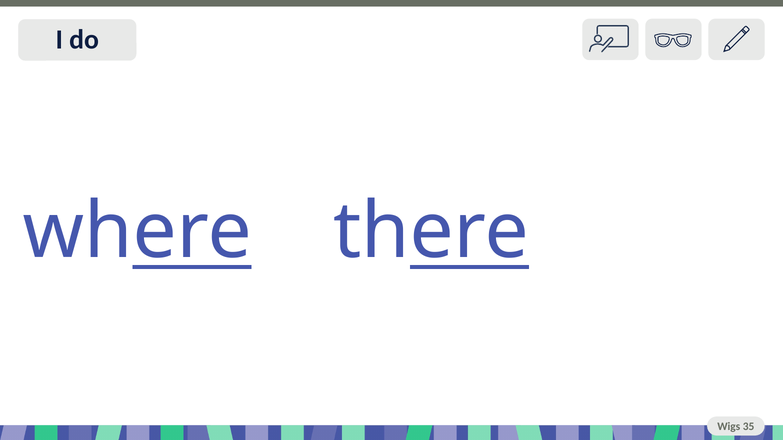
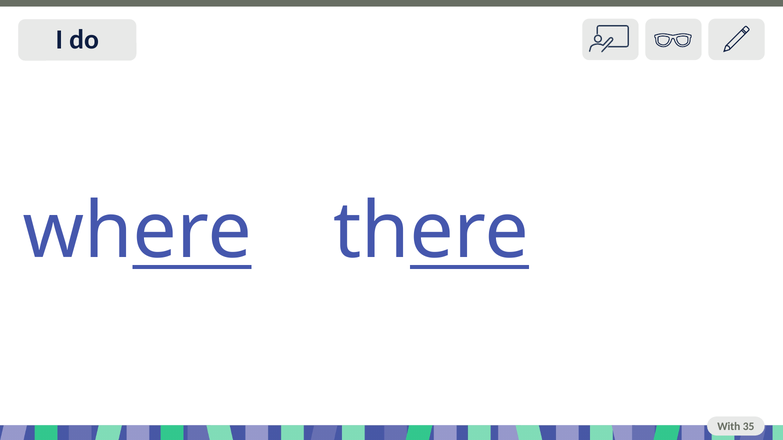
Wigs: Wigs -> With (729, 427)
